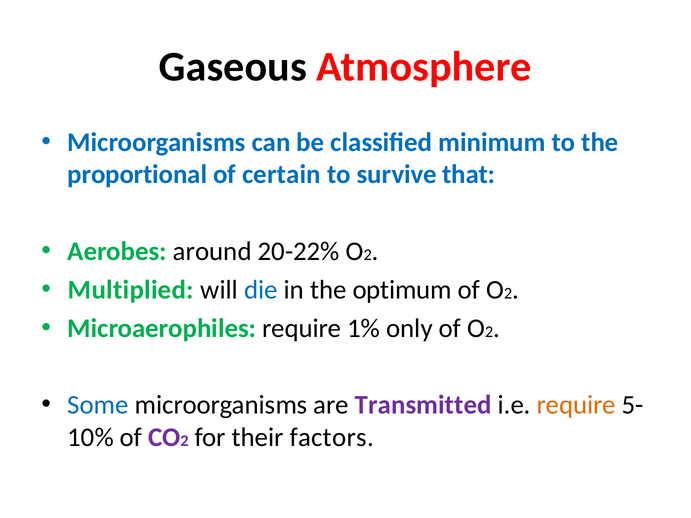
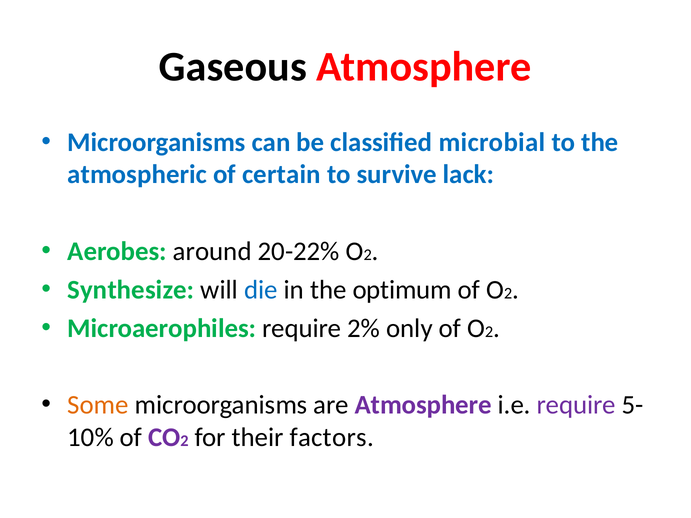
minimum: minimum -> microbial (492, 142)
proportional: proportional -> atmospheric (137, 175)
that: that -> lack (469, 175)
Multiplied: Multiplied -> Synthesize (131, 290)
1%: 1% -> 2% (364, 328)
Some colour: blue -> orange (98, 405)
are Transmitted: Transmitted -> Atmosphere (423, 405)
require colour: orange -> purple (576, 405)
